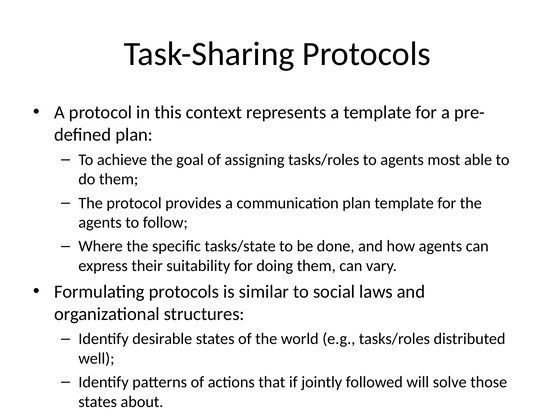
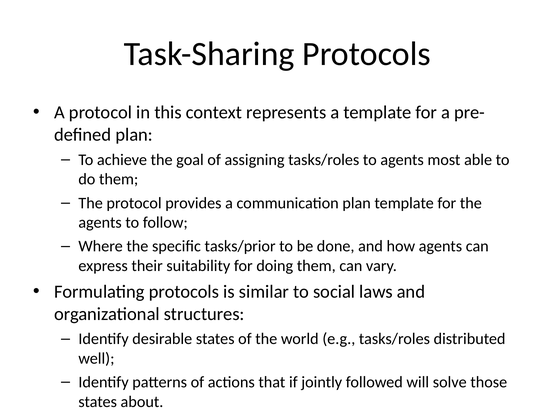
tasks/state: tasks/state -> tasks/prior (240, 246)
